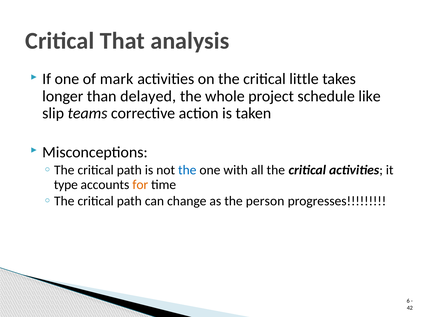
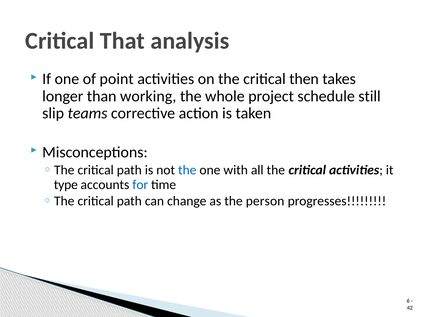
mark: mark -> point (117, 79)
little: little -> then (304, 79)
delayed: delayed -> working (148, 96)
like: like -> still (370, 96)
for colour: orange -> blue (140, 185)
